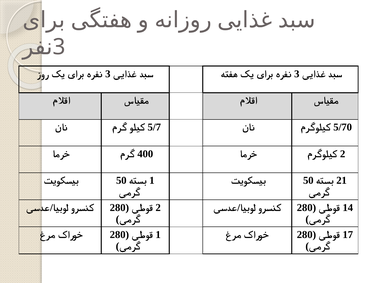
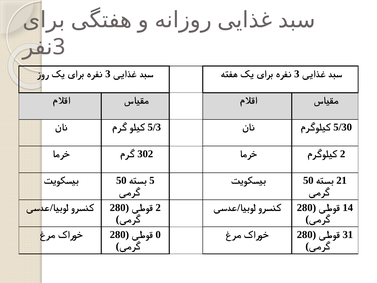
5/7: 5/7 -> 5/3 (154, 127)
5/70: 5/70 -> 5/30 (343, 127)
400: 400 -> 302 (145, 154)
1: 1 -> 5 (152, 180)
1: 1 -> 0 (158, 234)
17: 17 -> 31 (348, 234)
